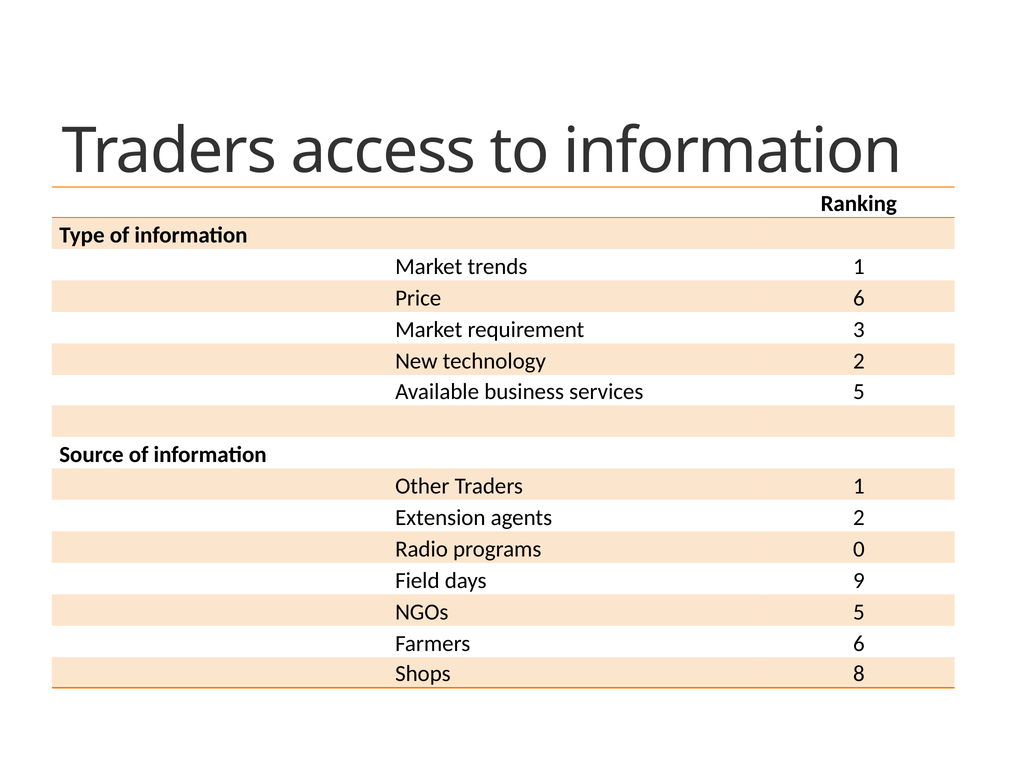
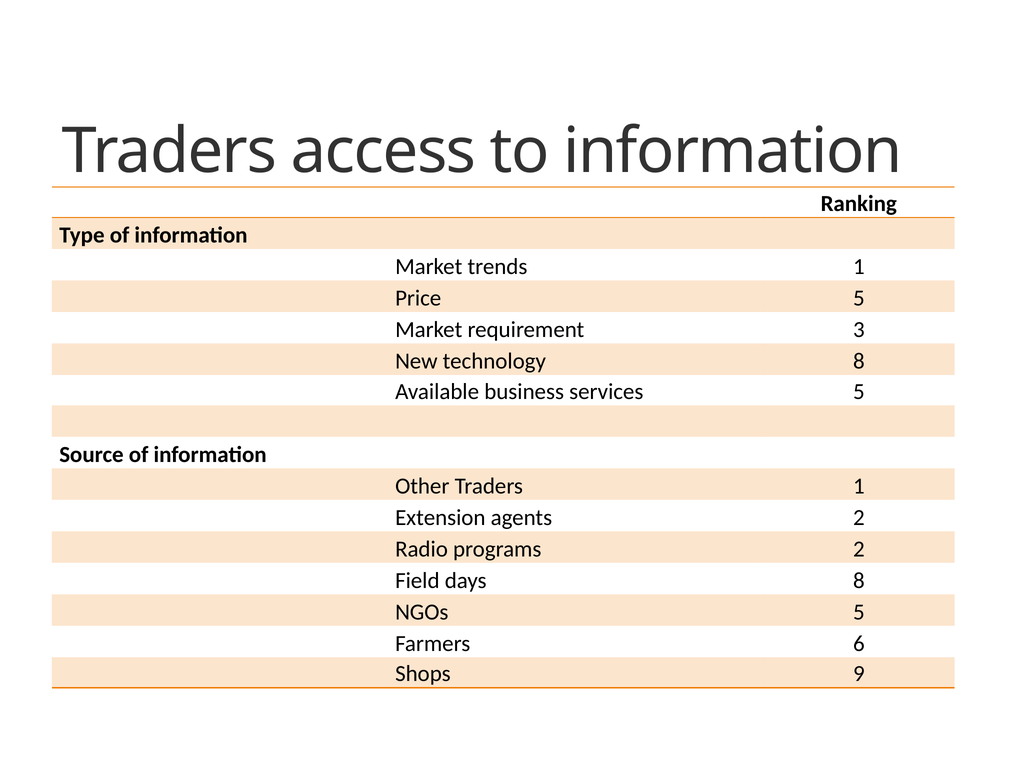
Price 6: 6 -> 5 (859, 298)
technology 2: 2 -> 8 (859, 361)
programs 0: 0 -> 2 (859, 549)
days 9: 9 -> 8 (859, 580)
8: 8 -> 9 (859, 674)
